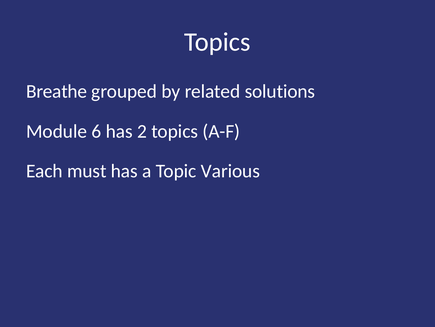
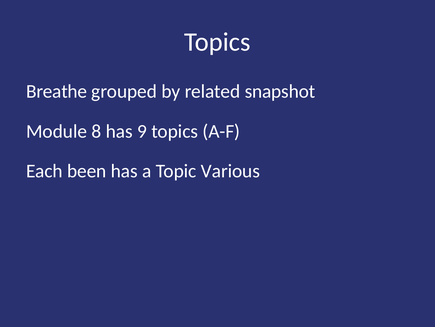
solutions: solutions -> snapshot (280, 91)
6: 6 -> 8 (96, 131)
2: 2 -> 9 (142, 131)
must: must -> been (87, 171)
